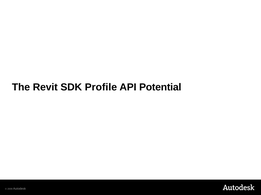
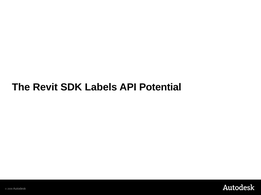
Profile: Profile -> Labels (101, 87)
